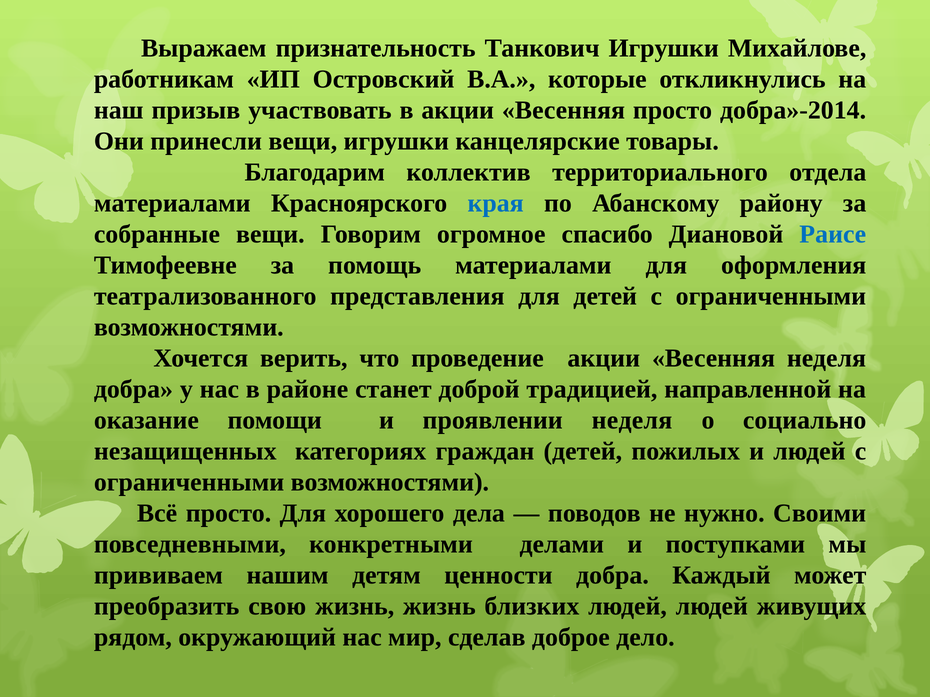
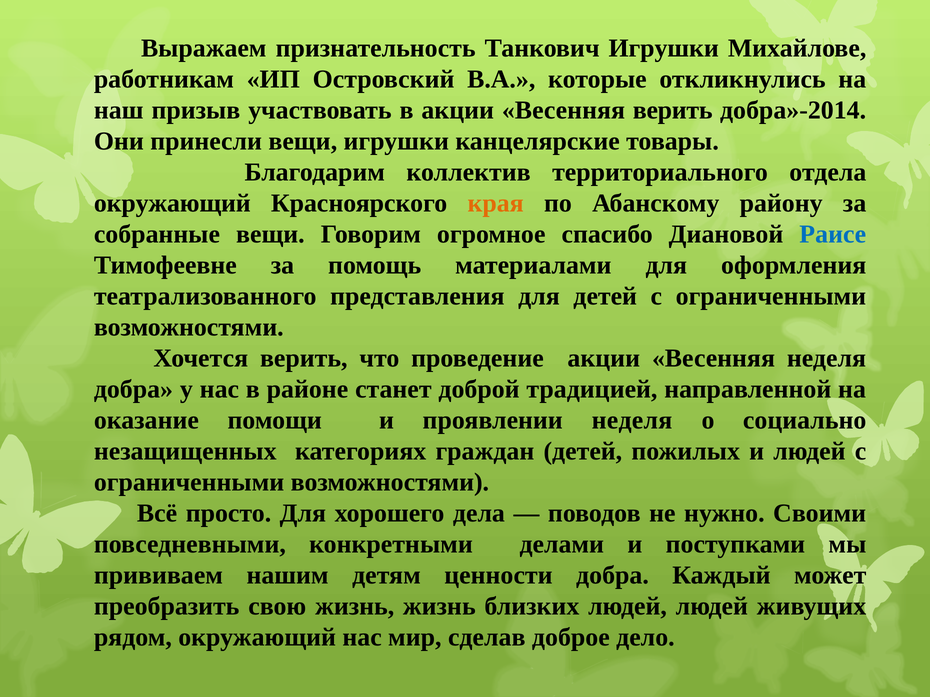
Весенняя просто: просто -> верить (673, 110)
материалами: материалами -> окружающий (172, 203)
края colour: blue -> orange (496, 203)
